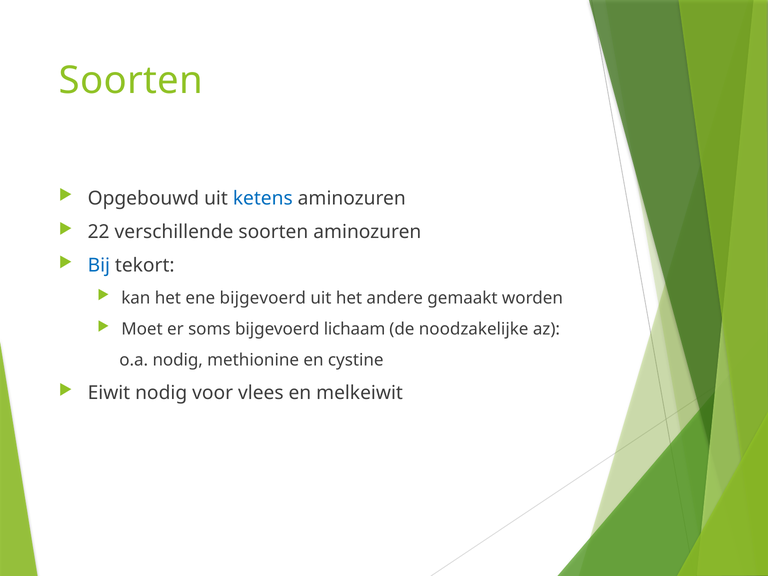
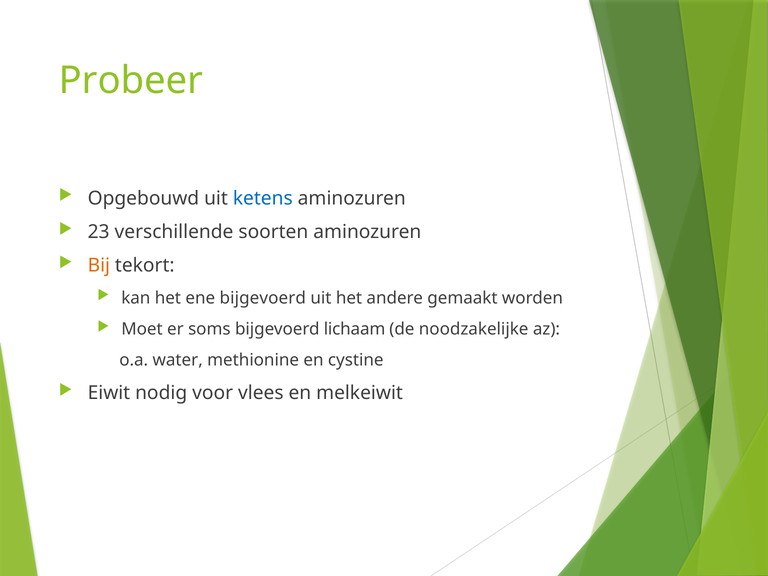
Soorten: Soorten -> Probeer (131, 81)
22: 22 -> 23 (99, 232)
Bij colour: blue -> orange (99, 266)
o.a nodig: nodig -> water (178, 360)
